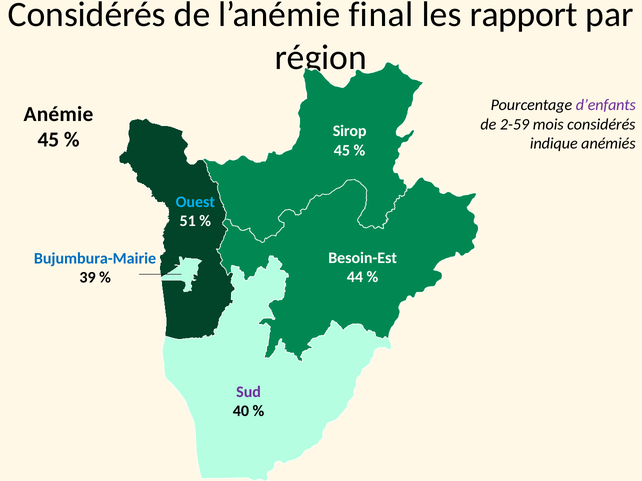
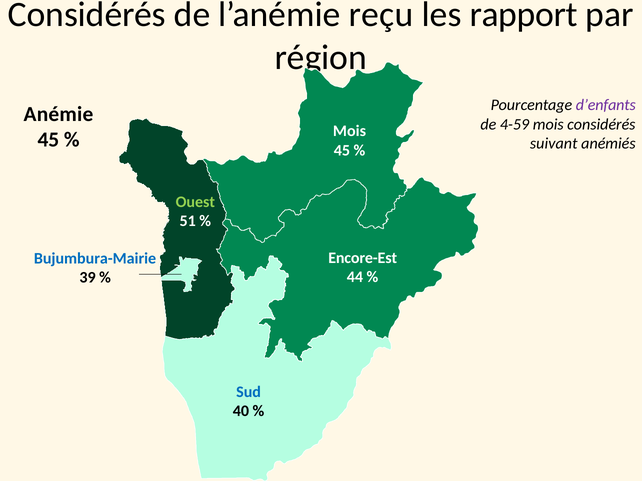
final: final -> reçu (381, 15)
2-59: 2-59 -> 4-59 (515, 124)
Sirop: Sirop -> Mois (350, 131)
indique: indique -> suivant (554, 144)
Ouest colour: light blue -> light green (195, 202)
Besoin-Est: Besoin-Est -> Encore-Est (363, 258)
Sud colour: purple -> blue (249, 392)
